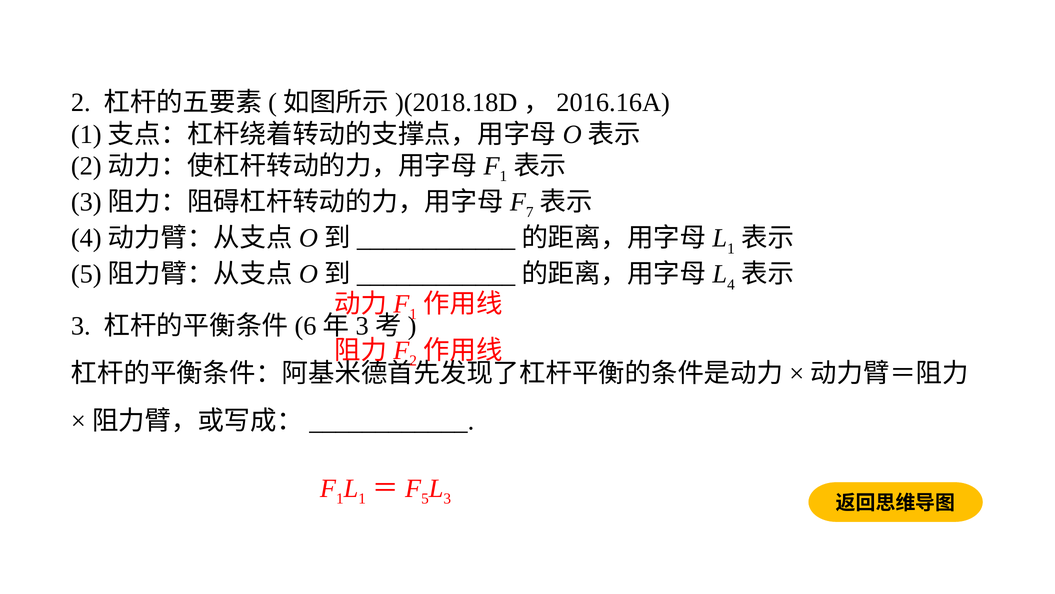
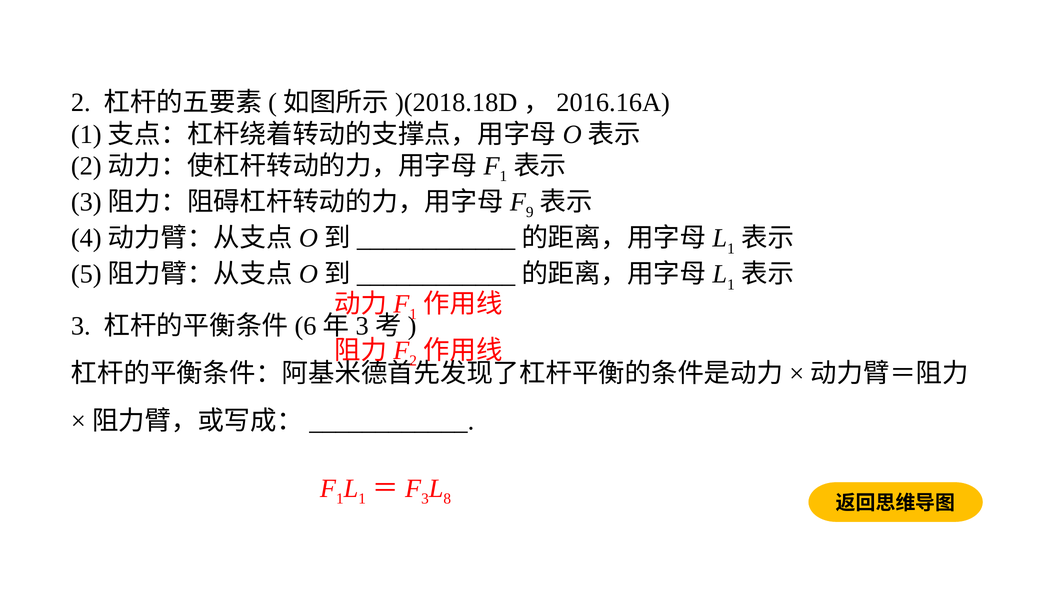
7: 7 -> 9 (530, 212)
4: 4 -> 1 (731, 284)
5: 5 -> 3 (425, 498)
3: 3 -> 8 (447, 498)
